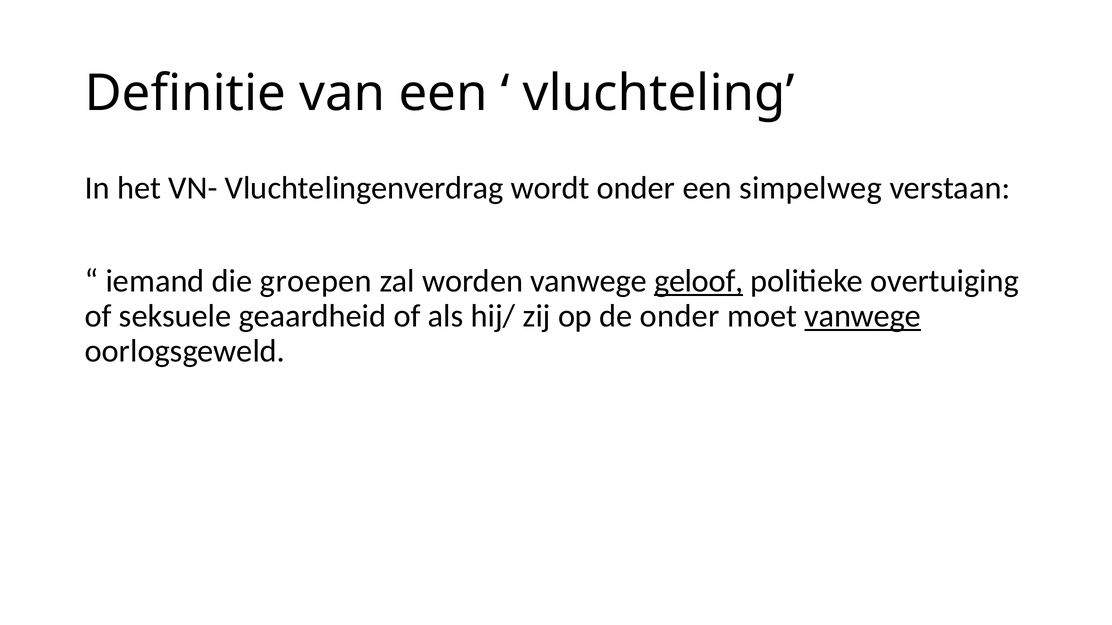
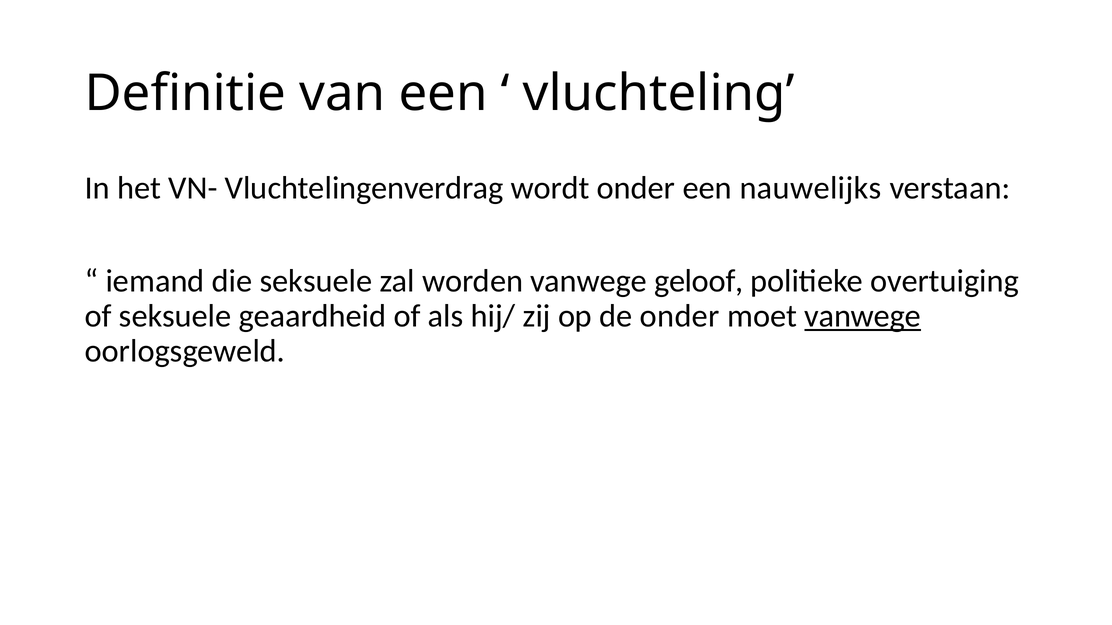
simpelweg: simpelweg -> nauwelijks (811, 188)
die groepen: groepen -> seksuele (316, 281)
geloof underline: present -> none (699, 281)
